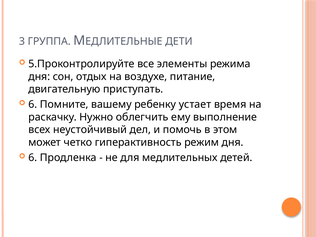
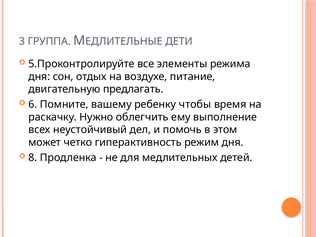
приступать: приступать -> предлагать (133, 89)
устает: устает -> чтобы (195, 104)
6: 6 -> 8 (33, 158)
